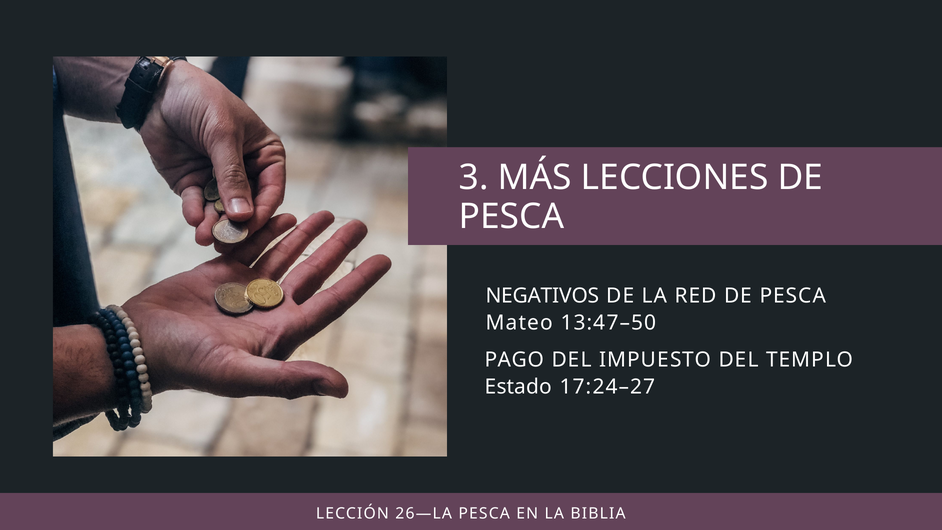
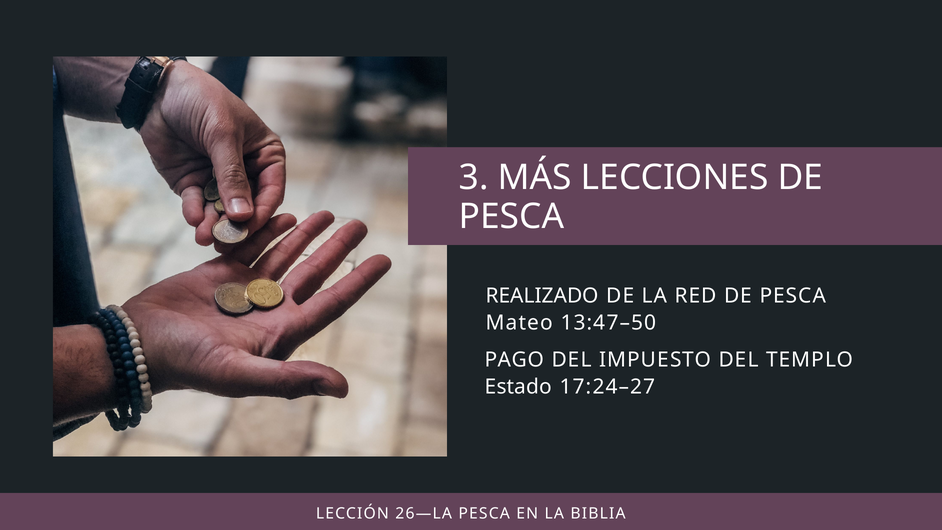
NEGATIVOS: NEGATIVOS -> REALIZADO (542, 296)
